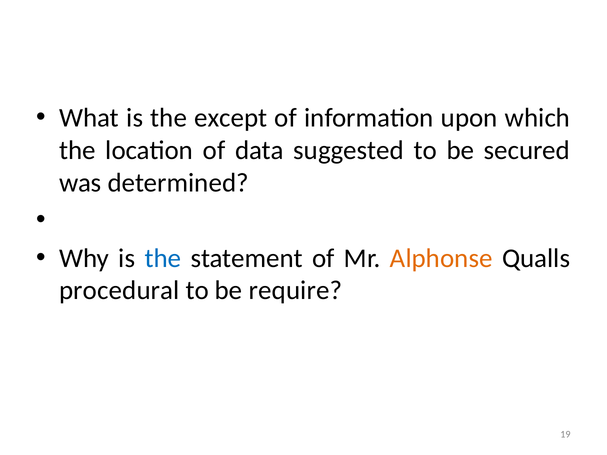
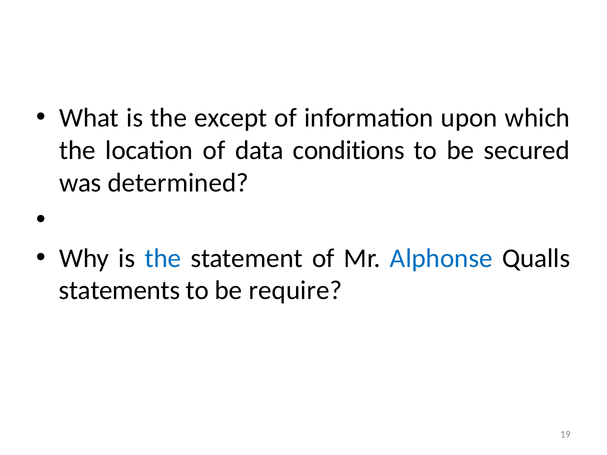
suggested: suggested -> conditions (349, 150)
Alphonse colour: orange -> blue (441, 258)
procedural: procedural -> statements (120, 291)
